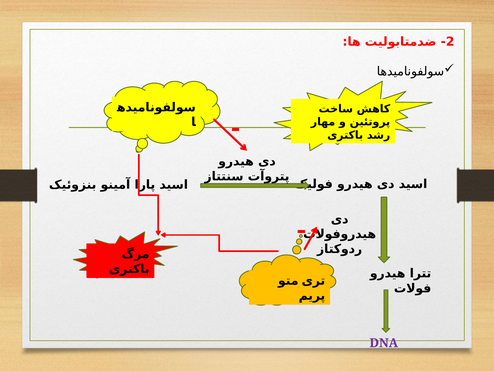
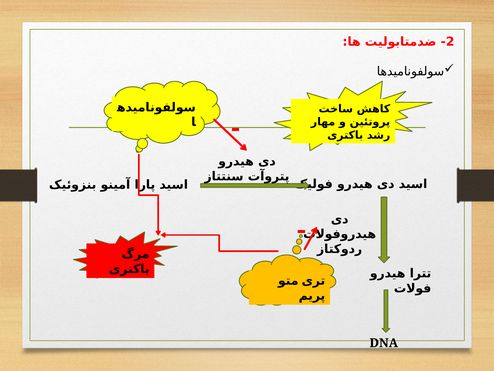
DNA colour: purple -> black (384, 343)
